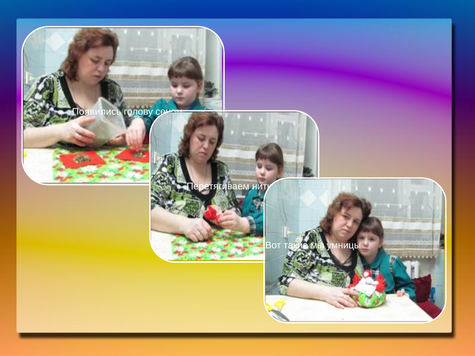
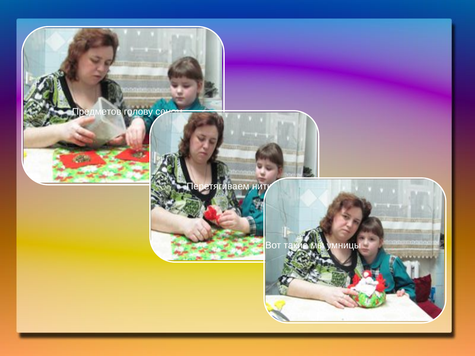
Появились: Появились -> Предметов (97, 112)
